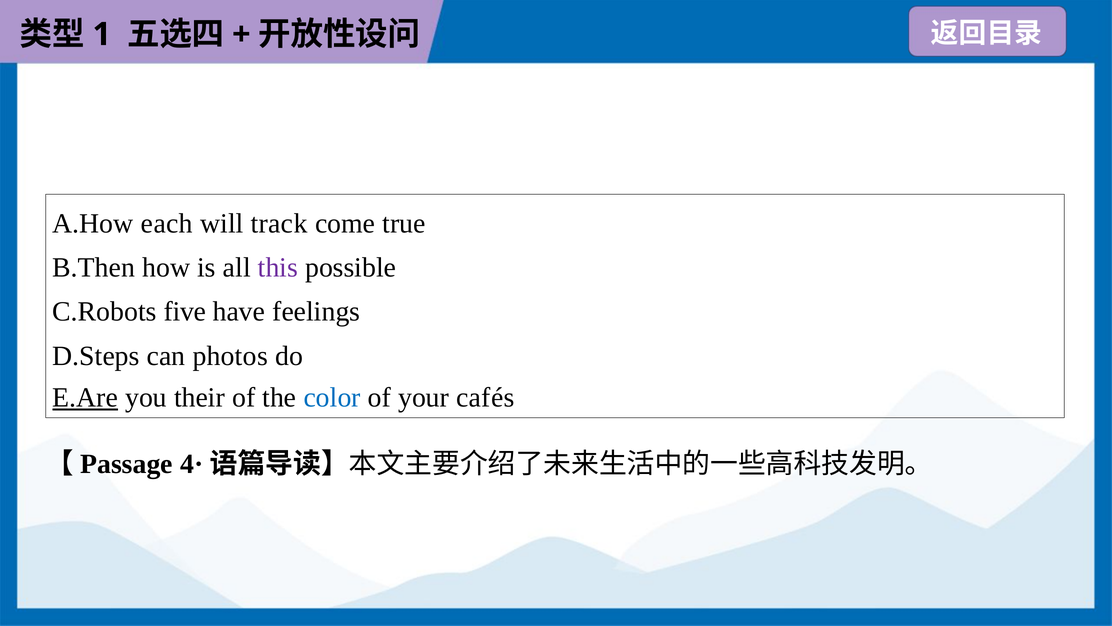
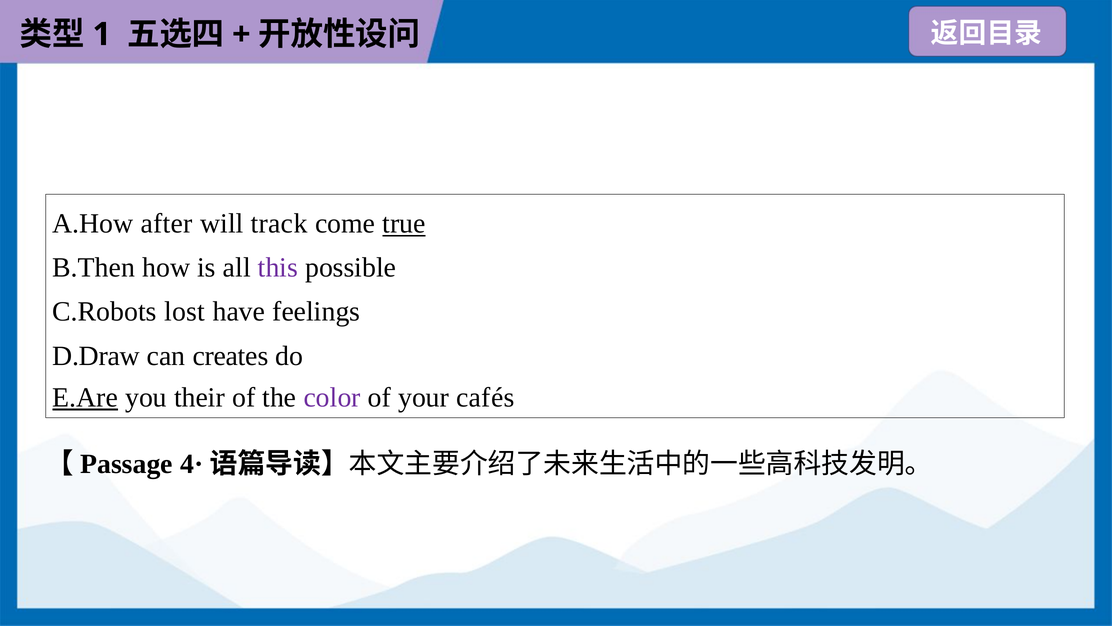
each: each -> after (167, 223)
true underline: none -> present (404, 223)
five: five -> lost (185, 312)
D.Steps: D.Steps -> D.Draw (96, 356)
photos: photos -> creates (230, 356)
color colour: blue -> purple (332, 397)
